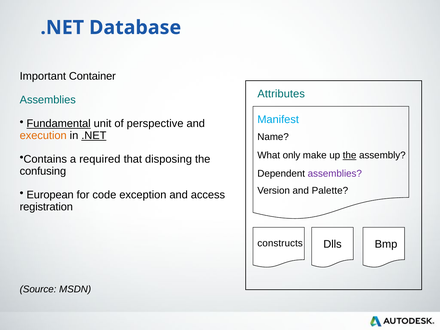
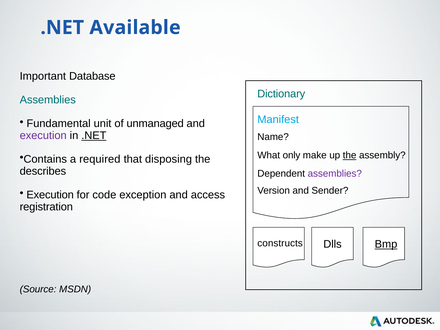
Database: Database -> Available (135, 28)
Container: Container -> Database (92, 76)
Attributes: Attributes -> Dictionary (281, 94)
Fundamental underline: present -> none (59, 124)
perspective: perspective -> unmanaged (155, 124)
execution colour: orange -> purple (43, 136)
confusing: confusing -> describes (43, 171)
Palette: Palette -> Sender (330, 191)
European: European -> Execution (50, 195)
Bmp underline: none -> present (386, 244)
